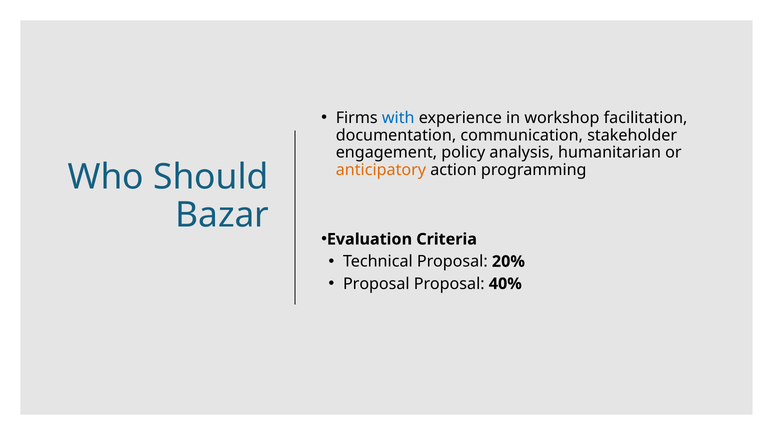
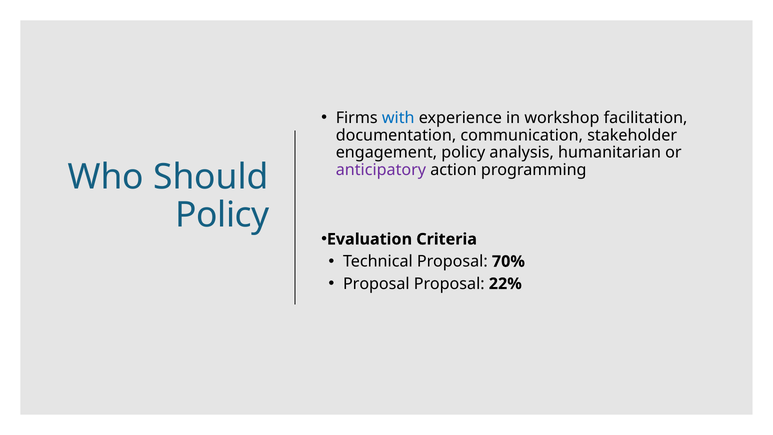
anticipatory colour: orange -> purple (381, 170)
Bazar: Bazar -> Policy (222, 215)
20%: 20% -> 70% (508, 261)
40%: 40% -> 22% (505, 284)
